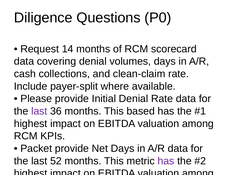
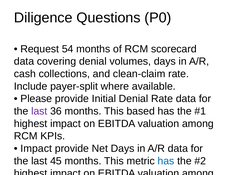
14: 14 -> 54 (68, 49)
Packet: Packet -> Impact (36, 148)
52: 52 -> 45 (56, 161)
has colour: purple -> blue (166, 161)
